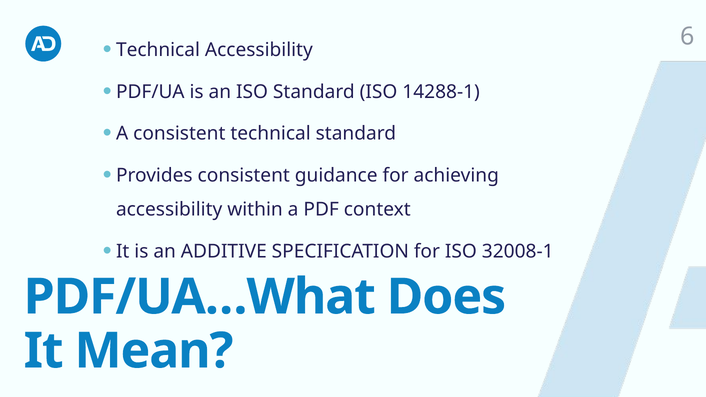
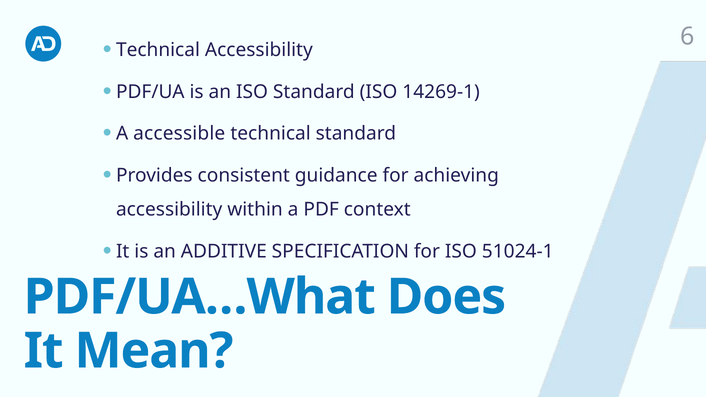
14288-1: 14288-1 -> 14269-1 (441, 92)
A consistent: consistent -> accessible (179, 134)
32008-1: 32008-1 -> 51024-1 (518, 251)
